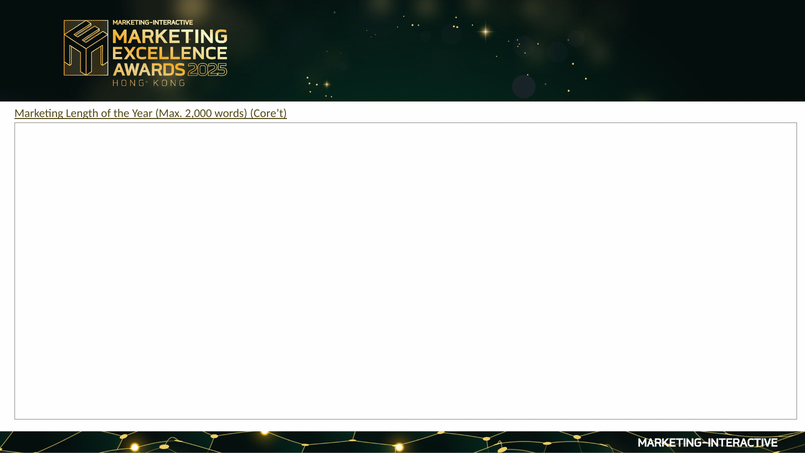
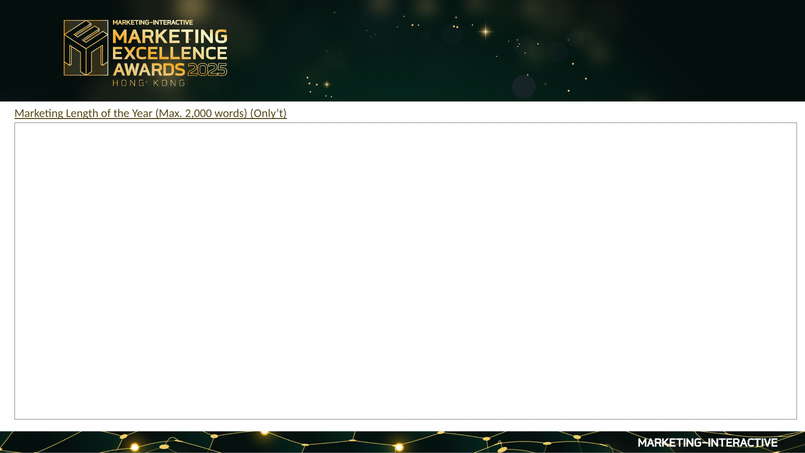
Core’t: Core’t -> Only’t (268, 113)
